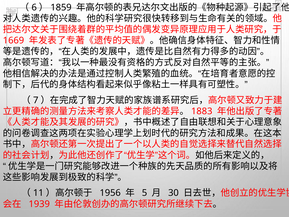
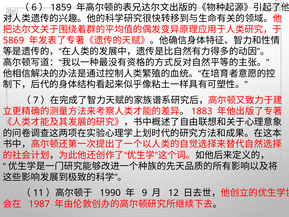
1669: 1669 -> 5869 (13, 40)
1956: 1956 -> 1990 (110, 193)
5: 5 -> 9 (144, 193)
30: 30 -> 12 (173, 193)
1939: 1939 -> 1987 (39, 204)
